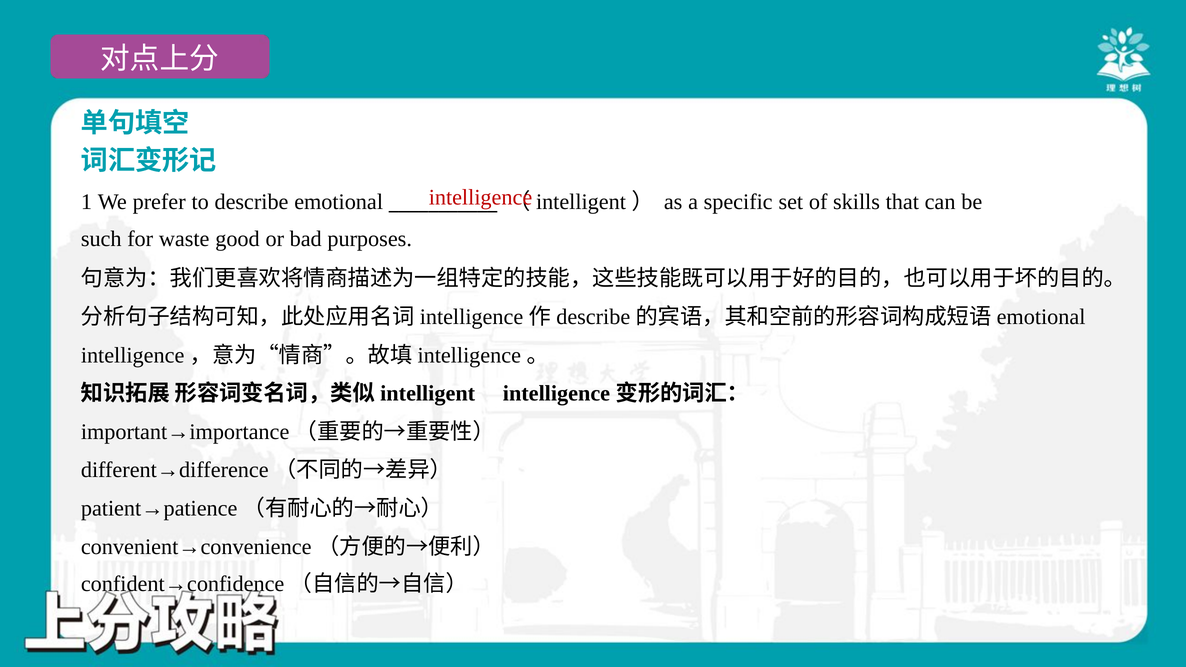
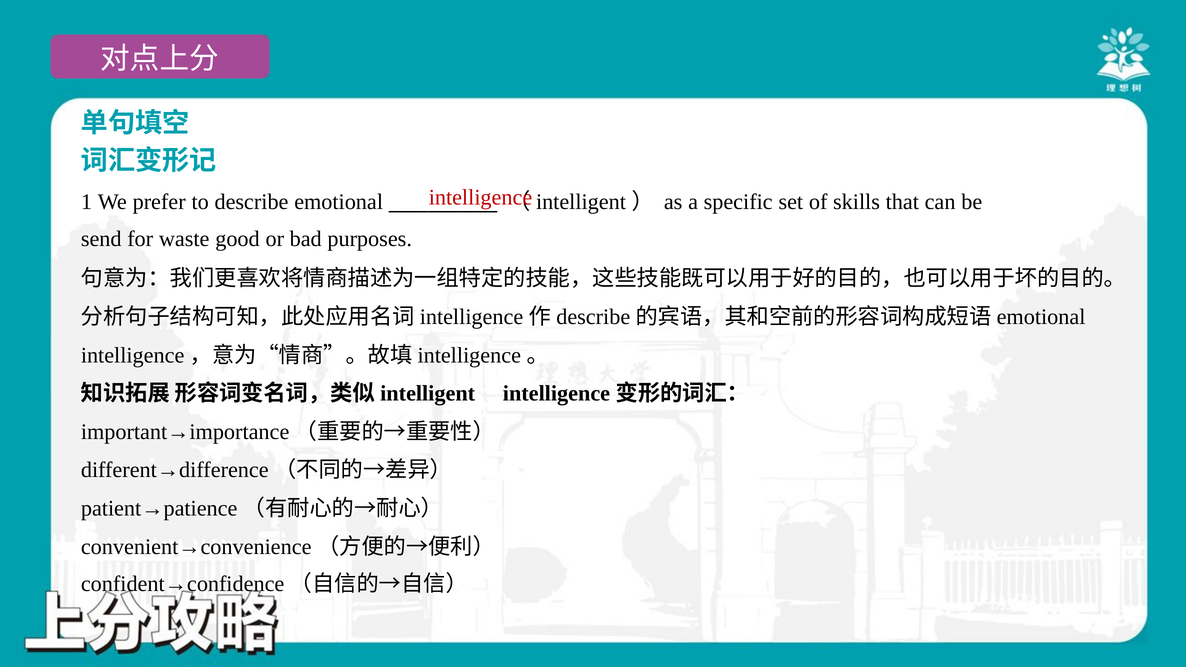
such: such -> send (101, 239)
